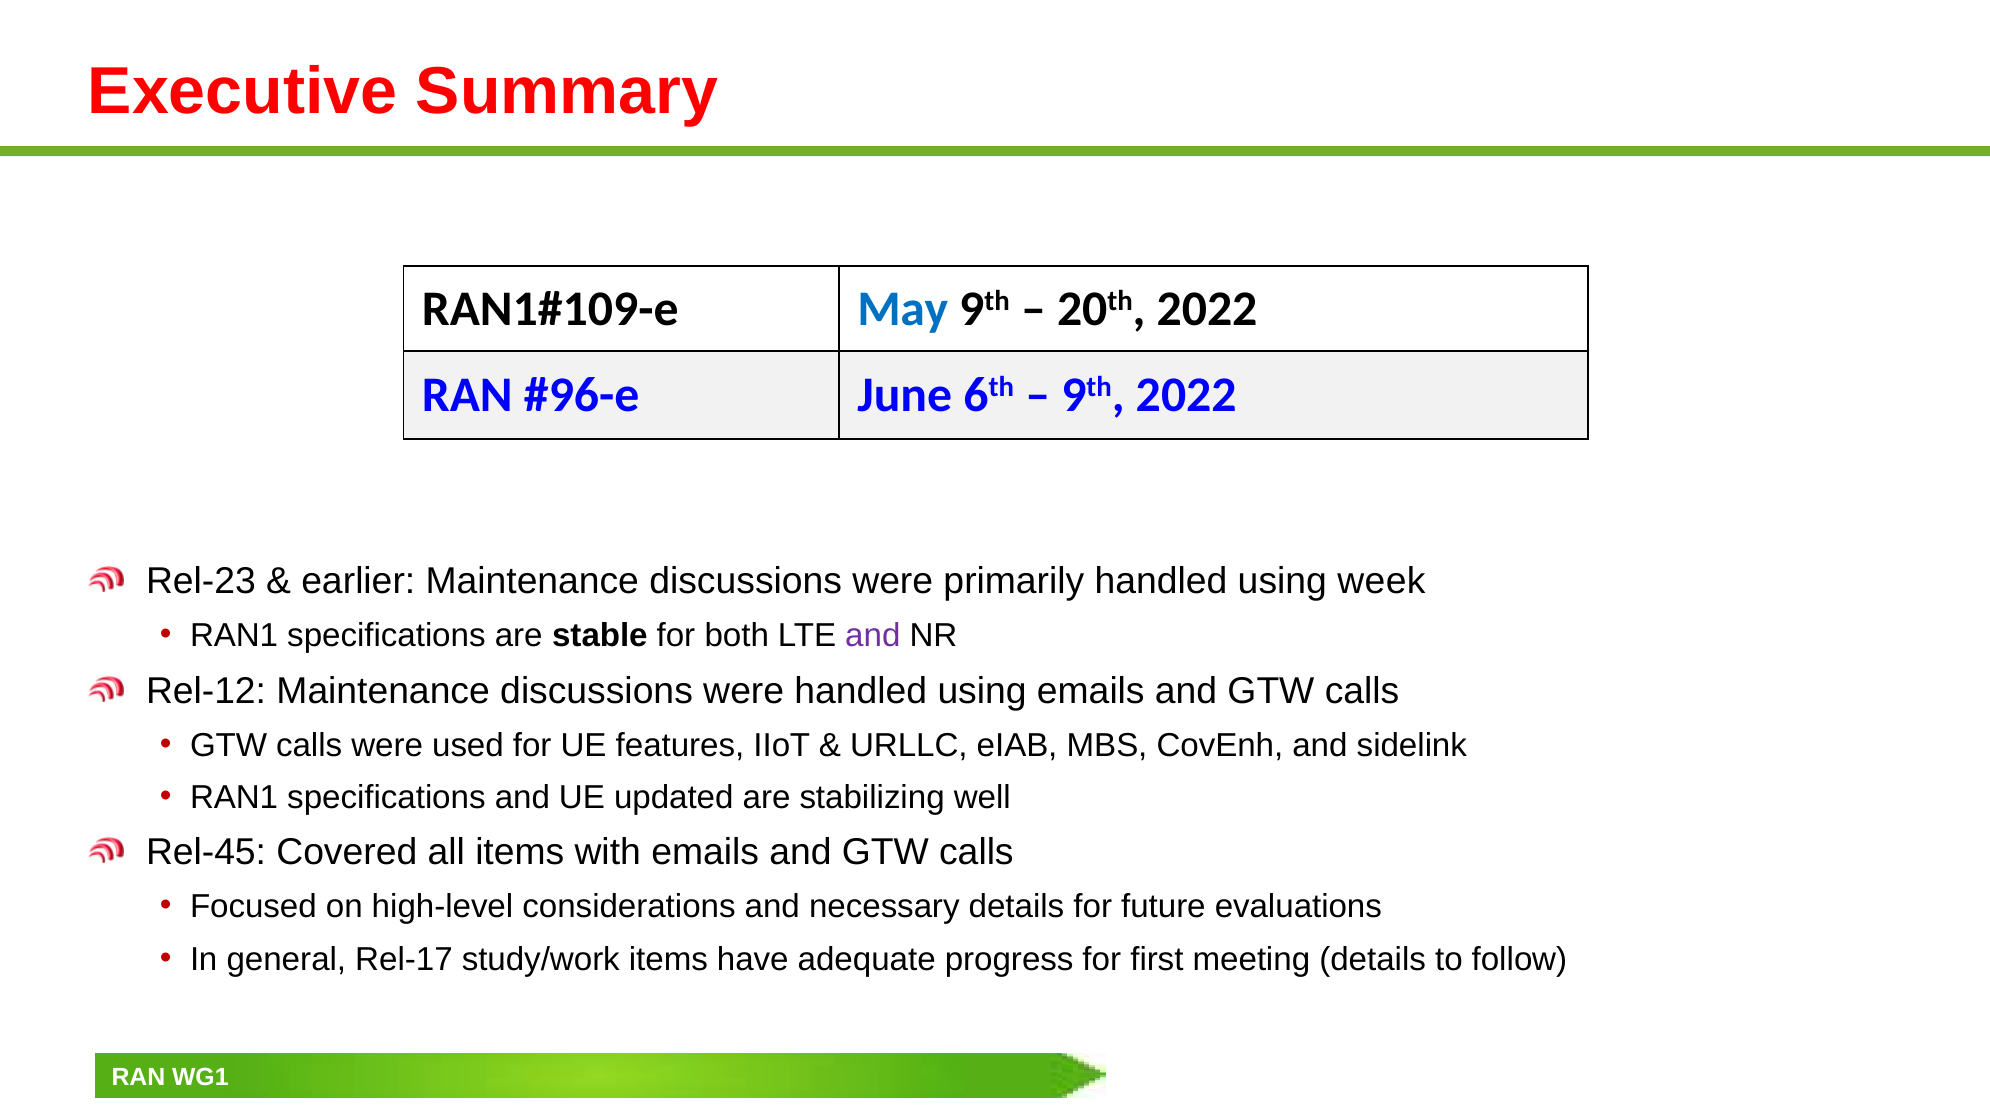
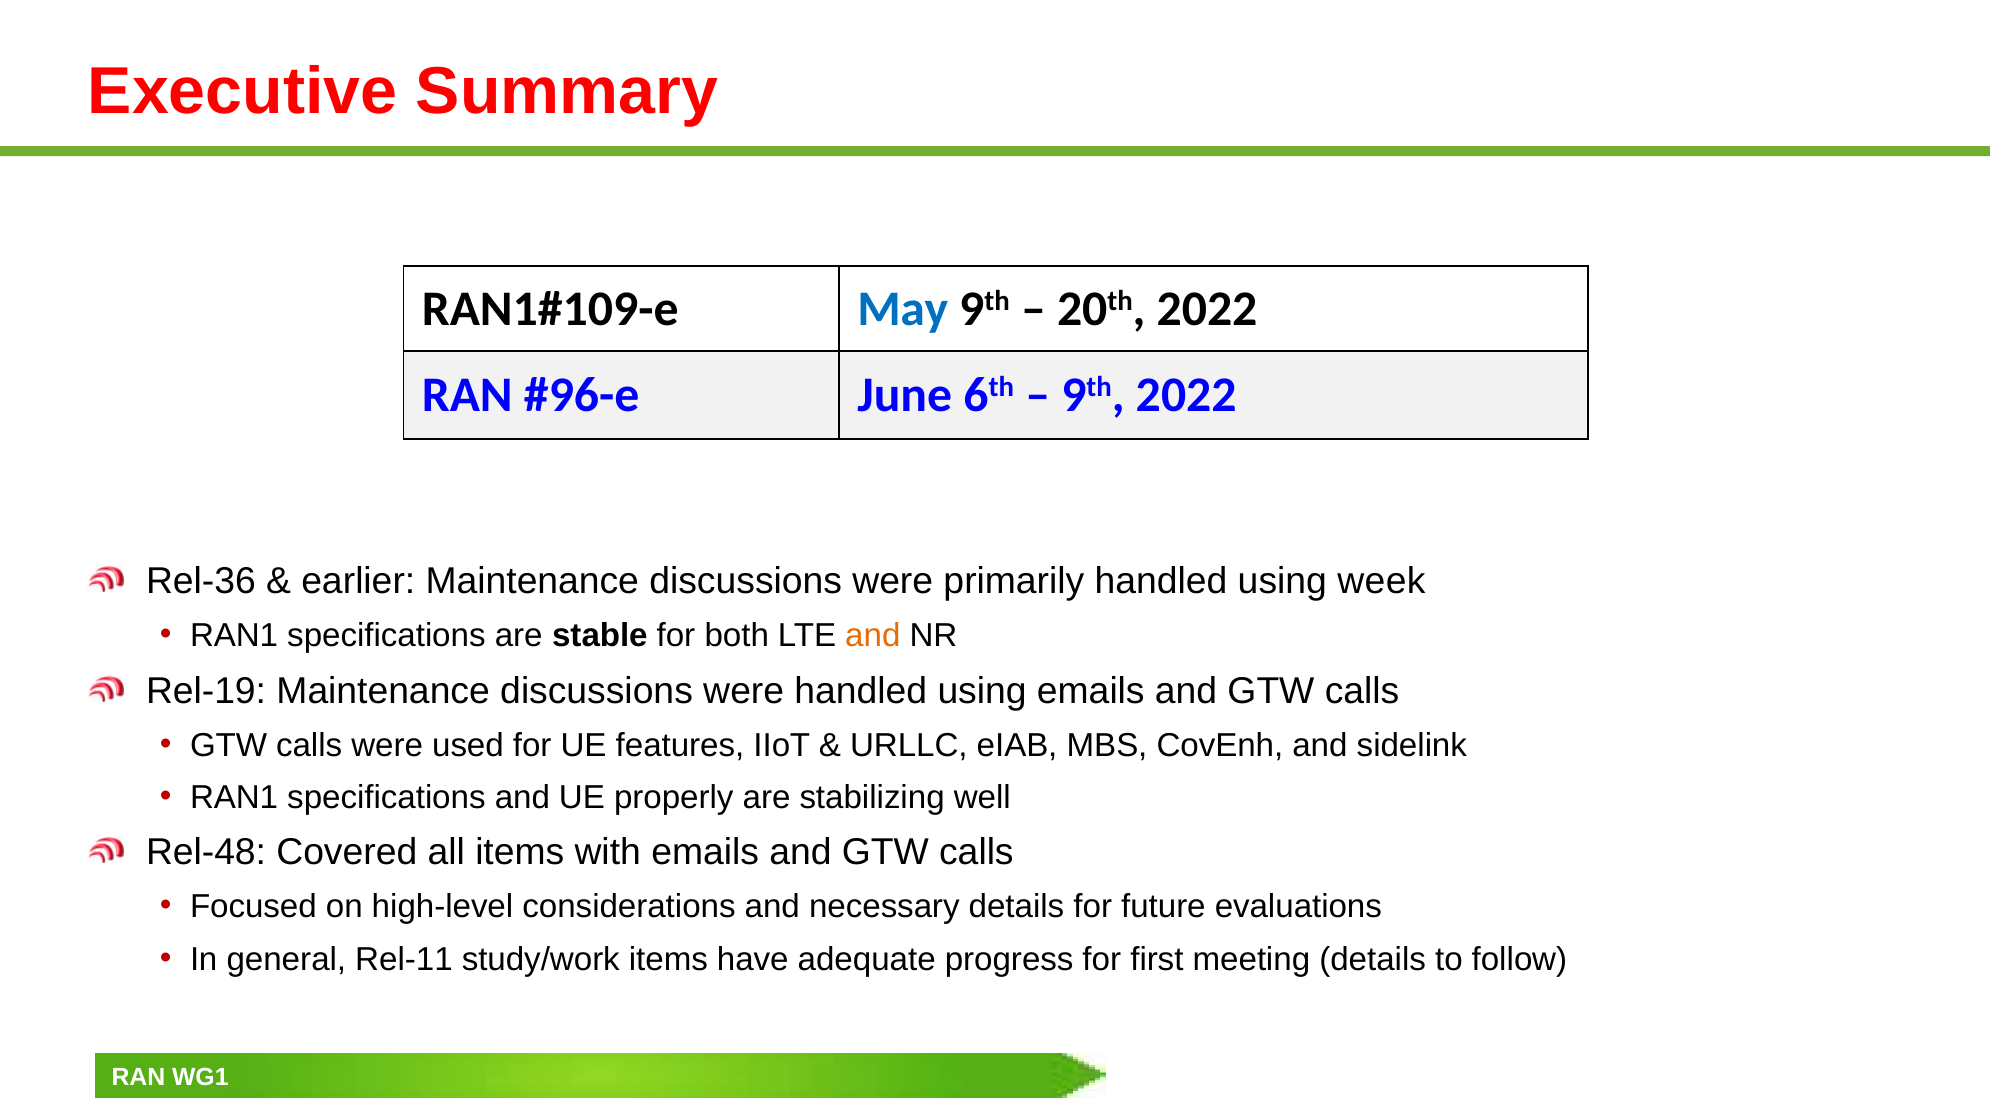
Rel-23: Rel-23 -> Rel-36 (201, 582)
and colour: purple -> orange (873, 636)
Rel-12: Rel-12 -> Rel-19 (206, 691)
updated: updated -> properly (674, 798)
Rel-45: Rel-45 -> Rel-48 (206, 853)
Rel-17: Rel-17 -> Rel-11 (404, 959)
